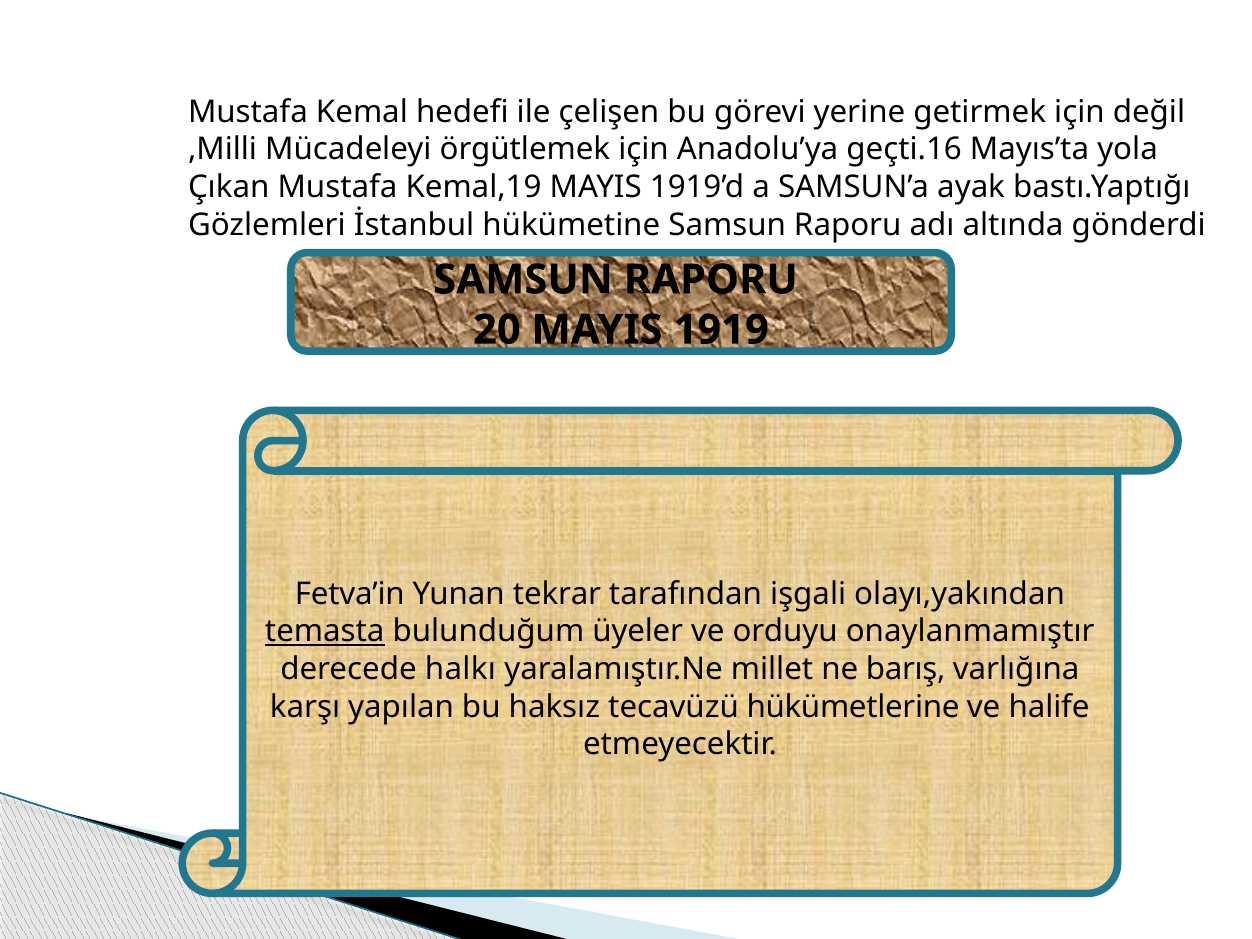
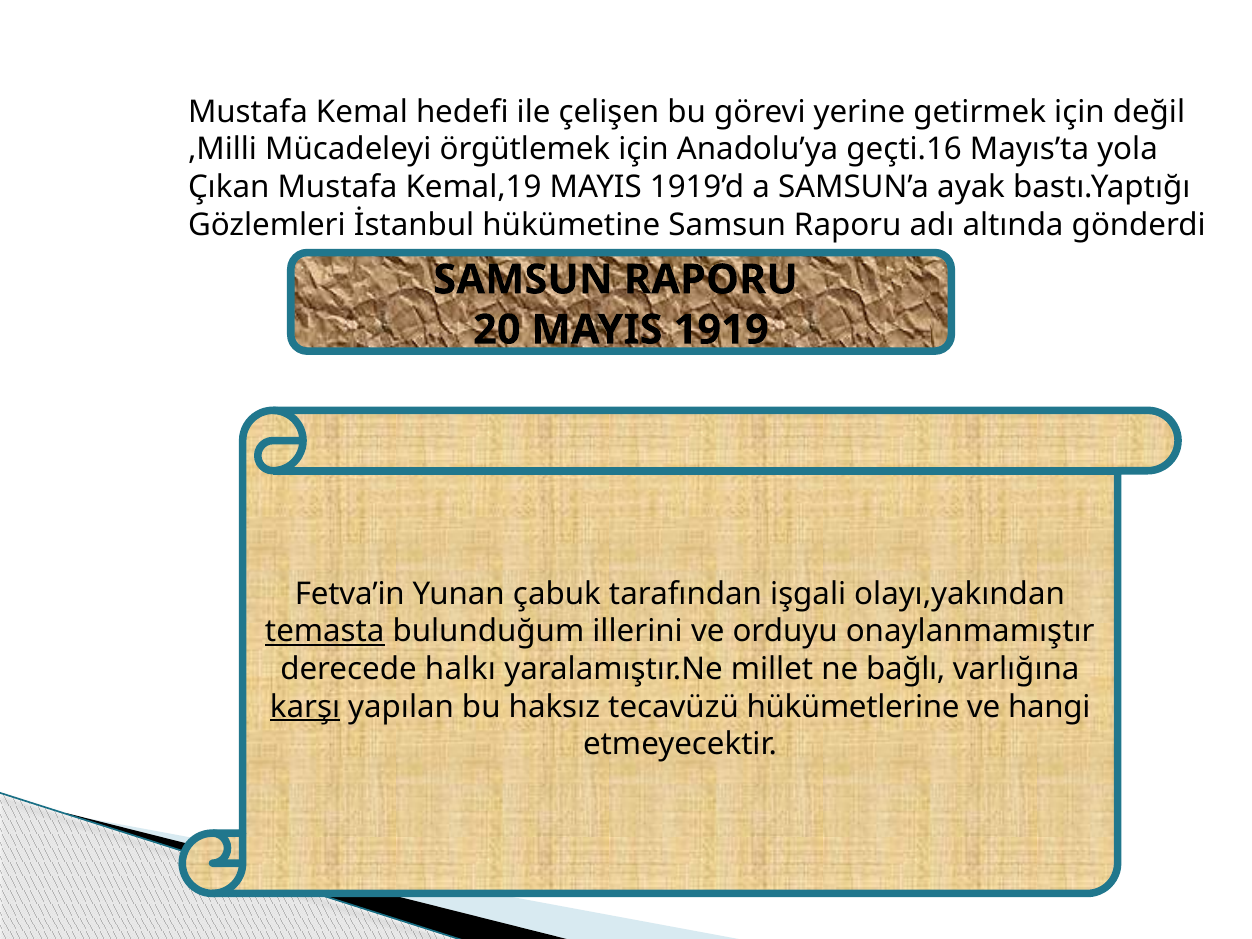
tekrar: tekrar -> çabuk (557, 594)
üyeler: üyeler -> illerini (638, 632)
barış: barış -> bağlı (906, 669)
karşı underline: none -> present (305, 707)
halife: halife -> hangi (1049, 707)
